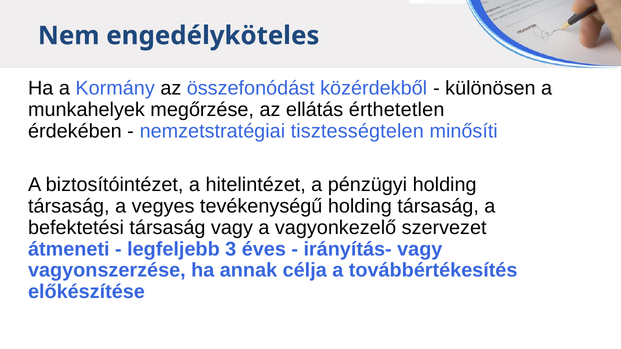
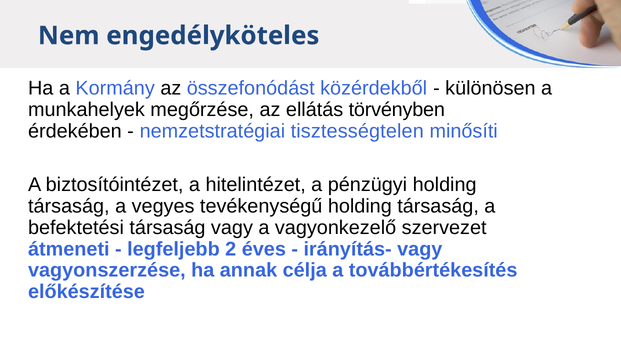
érthetetlen: érthetetlen -> törvényben (397, 110)
3: 3 -> 2 (231, 249)
